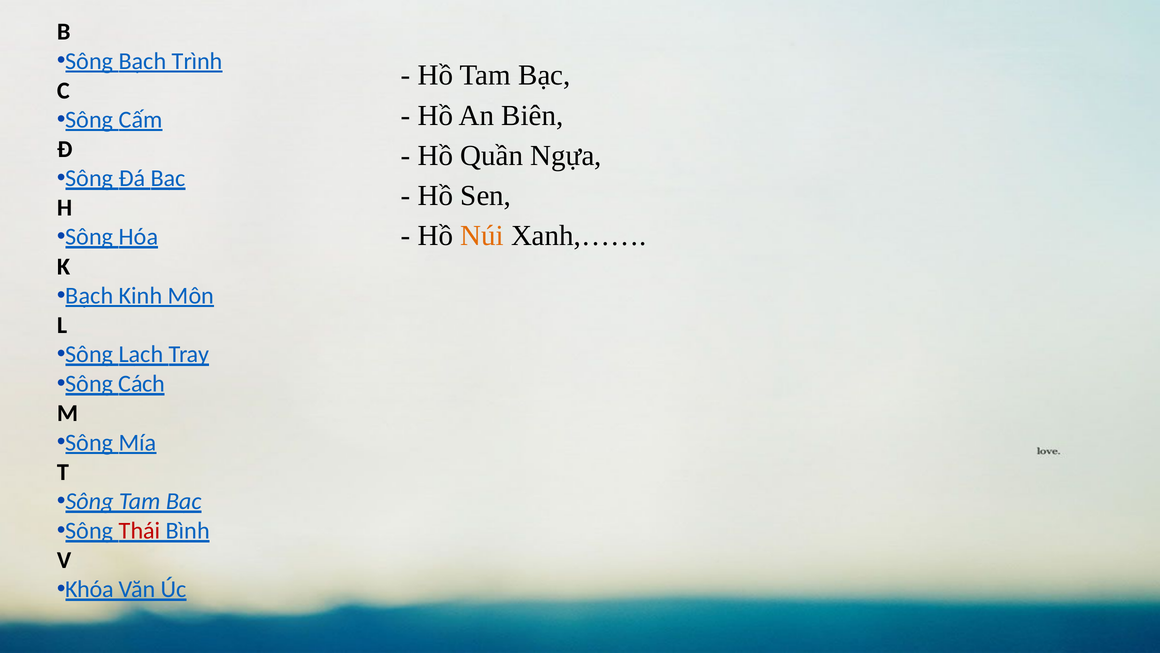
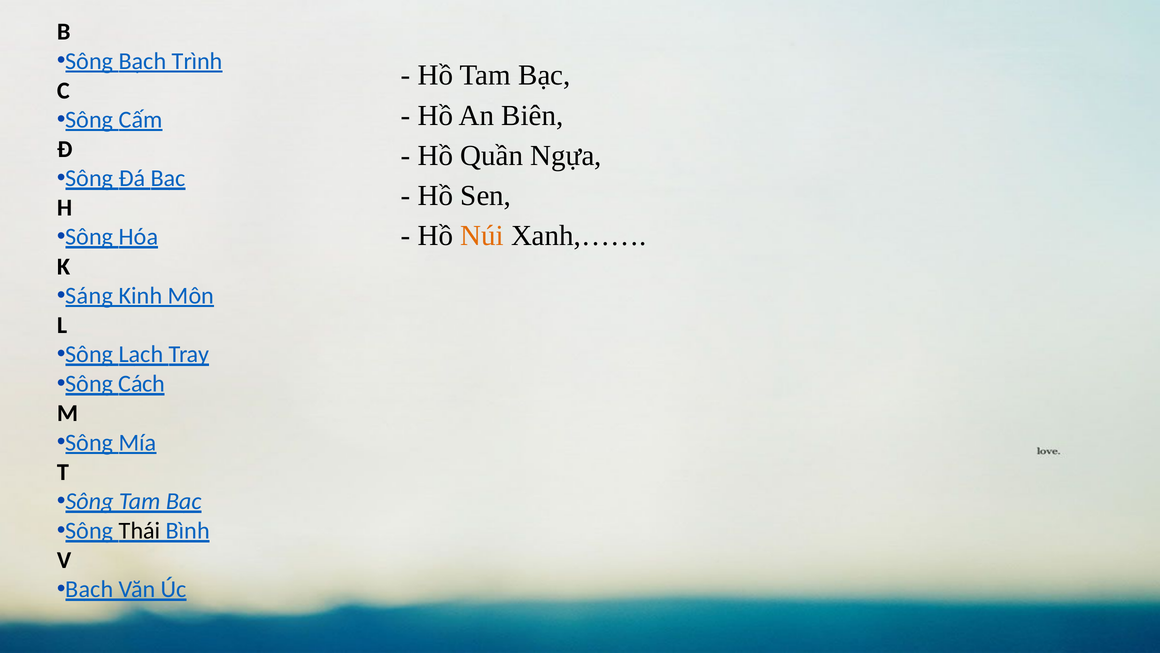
Bạch: Bạch -> Sáng (89, 295)
Thái colour: red -> black (140, 530)
Khóa: Khóa -> Bạch (89, 589)
